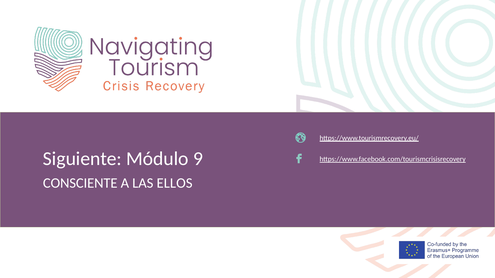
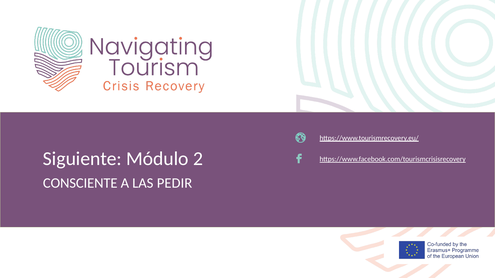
9: 9 -> 2 (198, 159)
ELLOS: ELLOS -> PEDIR (175, 183)
